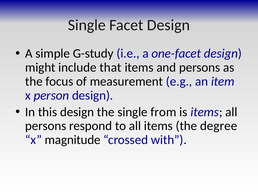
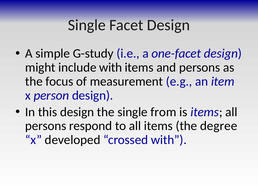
include that: that -> with (111, 67)
magnitude: magnitude -> developed (73, 140)
